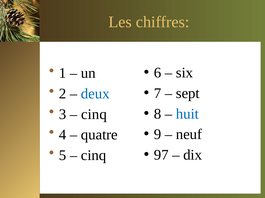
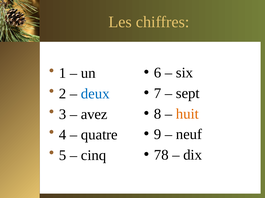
huit colour: blue -> orange (187, 114)
cinq: cinq -> avez (94, 115)
97: 97 -> 78 (161, 155)
